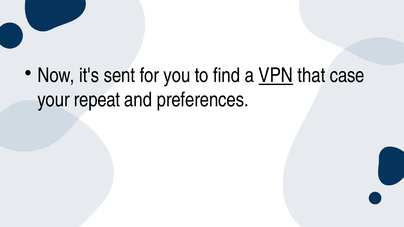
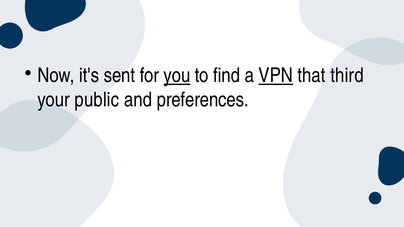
you underline: none -> present (177, 76)
case: case -> third (347, 76)
repeat: repeat -> public (97, 100)
